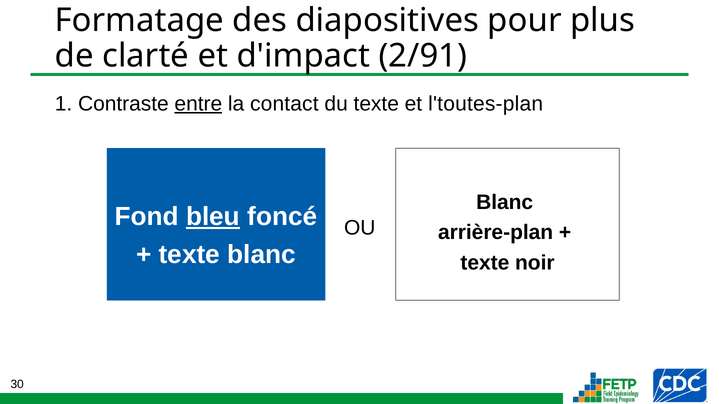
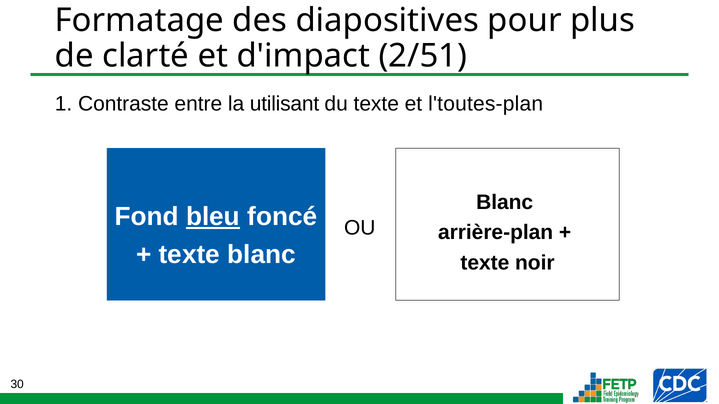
2/91: 2/91 -> 2/51 (423, 56)
entre underline: present -> none (198, 104)
contact: contact -> utilisant (284, 104)
